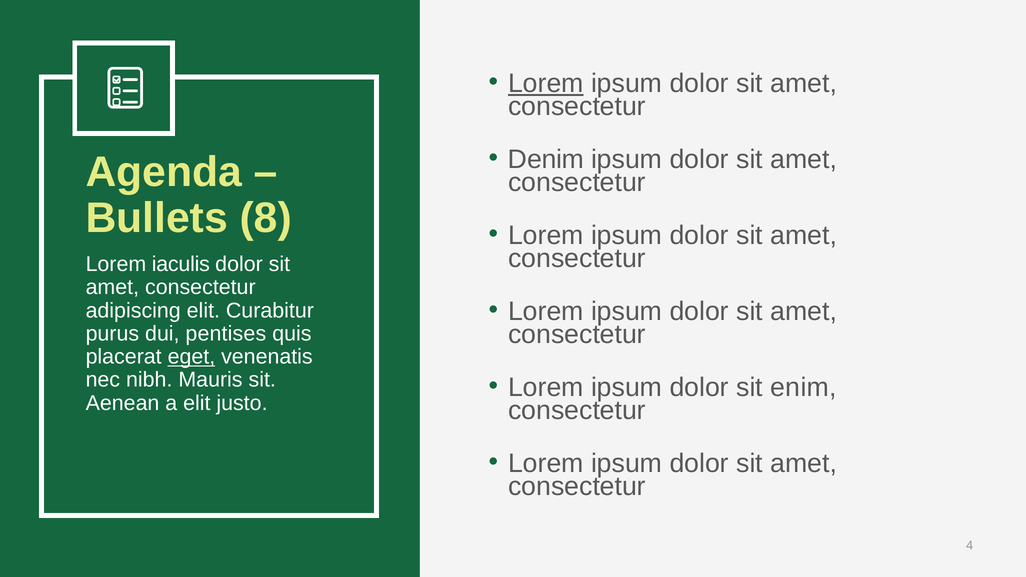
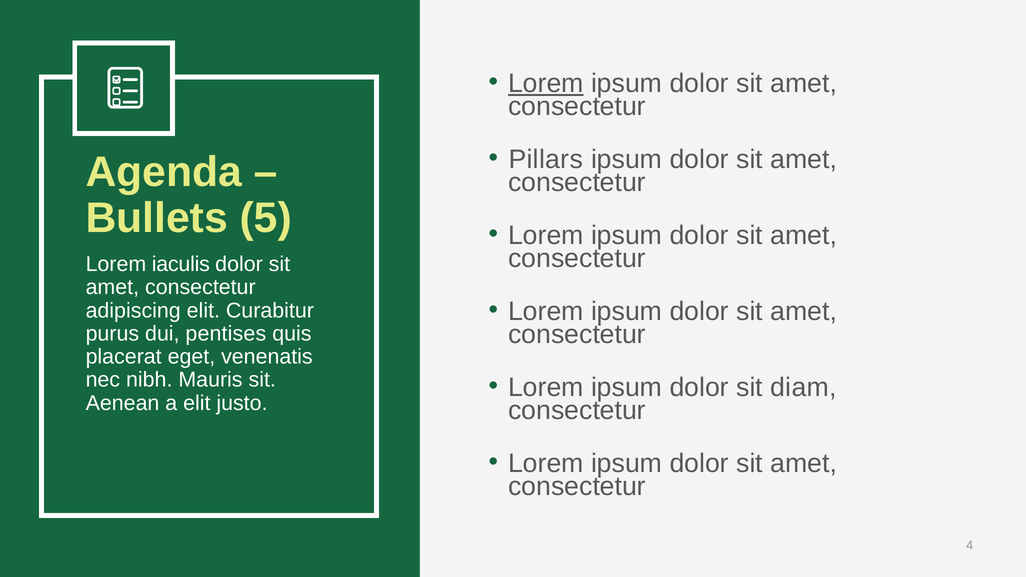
Denim: Denim -> Pillars (546, 160)
8: 8 -> 5 (266, 218)
eget underline: present -> none (191, 357)
enim: enim -> diam (803, 388)
